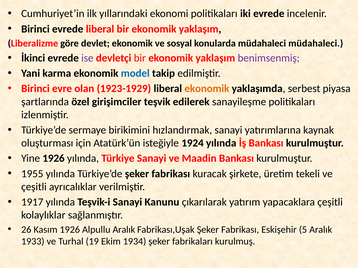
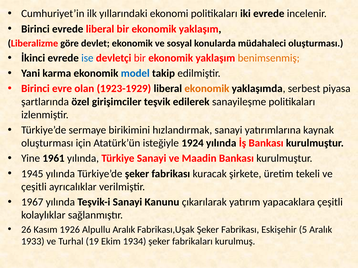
müdahaleci müdahaleci: müdahaleci -> oluşturması (316, 43)
ise colour: purple -> blue (87, 58)
benimsenmiş colour: purple -> orange (269, 58)
Yine 1926: 1926 -> 1961 (54, 159)
1955: 1955 -> 1945 (32, 174)
1917: 1917 -> 1967 (32, 202)
